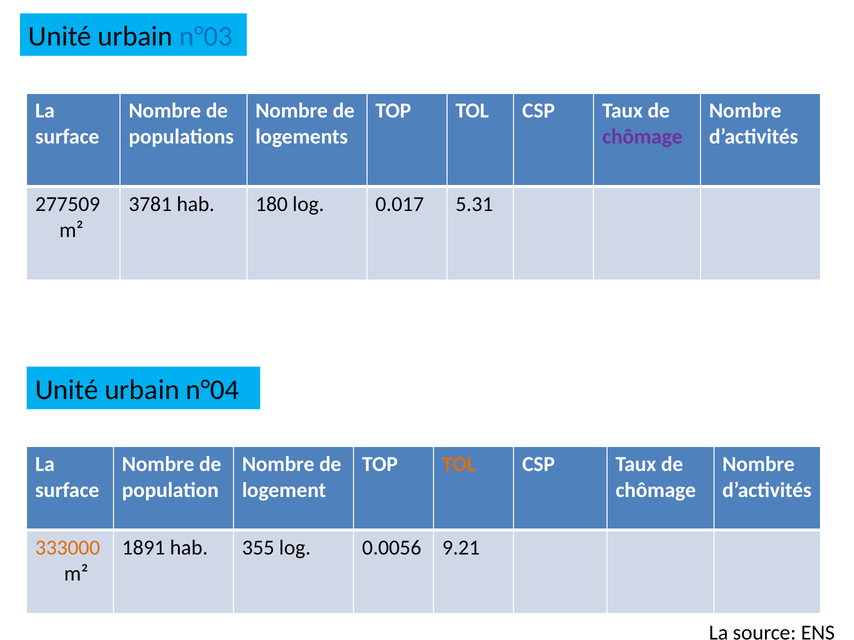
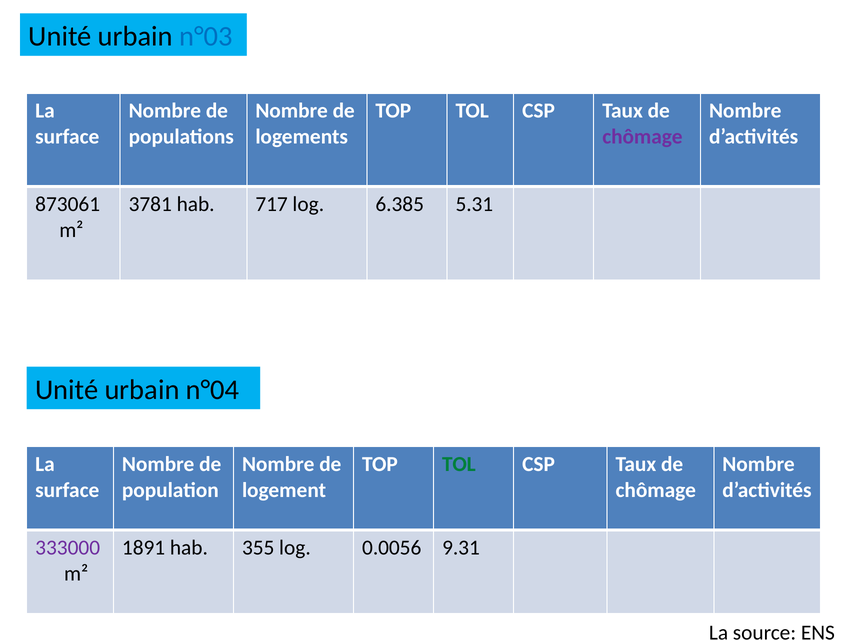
277509: 277509 -> 873061 (68, 204)
180: 180 -> 717 (272, 204)
0.017: 0.017 -> 6.385 (400, 204)
TOL colour: orange -> green (459, 465)
333000 colour: orange -> purple (68, 548)
9.21: 9.21 -> 9.31 (461, 548)
